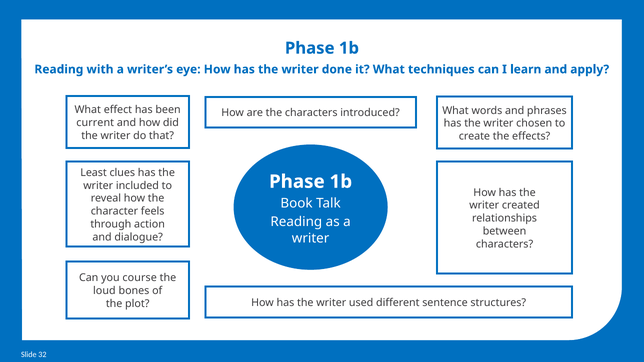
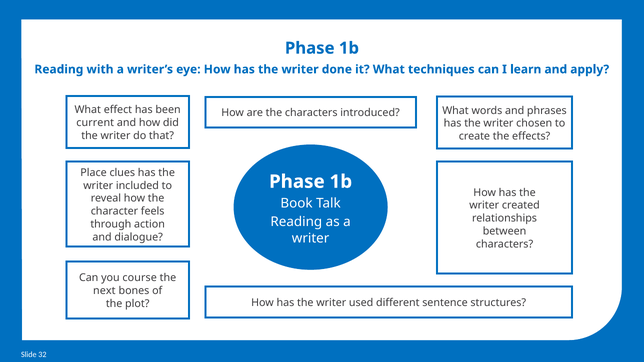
Least: Least -> Place (94, 173)
loud: loud -> next (104, 291)
